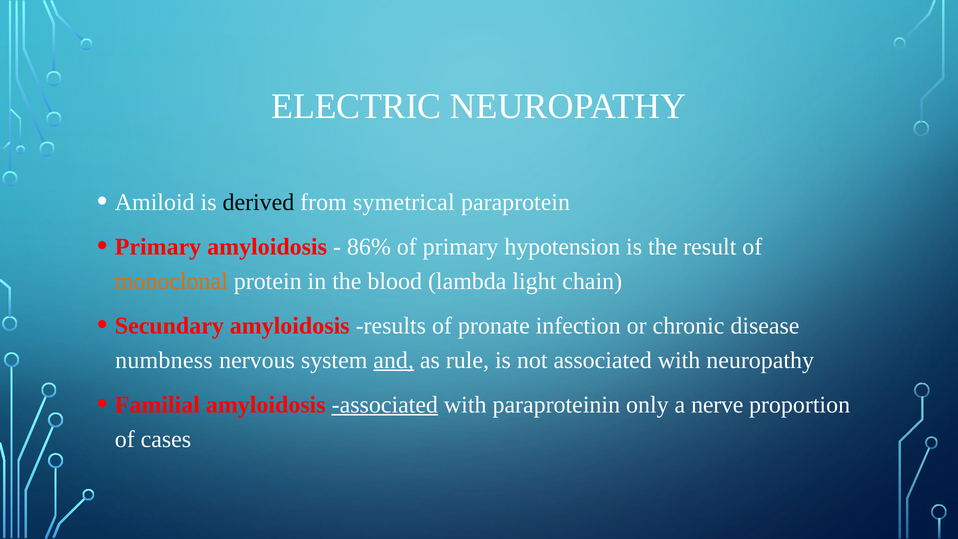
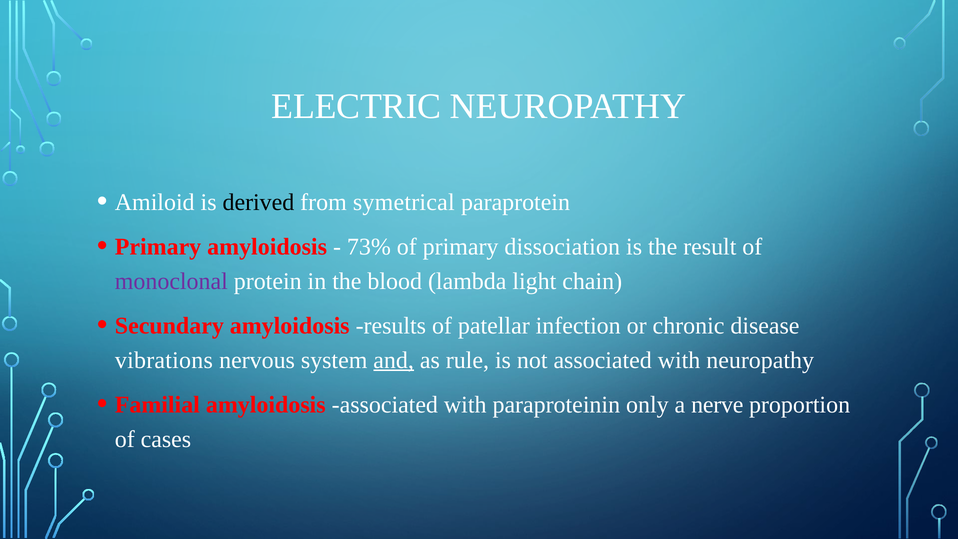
86%: 86% -> 73% (369, 247)
hypotension: hypotension -> dissociation (562, 247)
monoclonal colour: orange -> purple (171, 281)
pronate: pronate -> patellar (494, 326)
numbness: numbness -> vibrations (164, 360)
associated underline: present -> none (385, 405)
